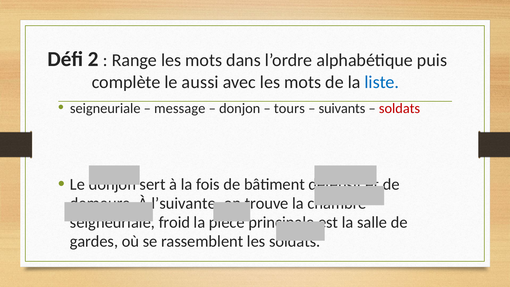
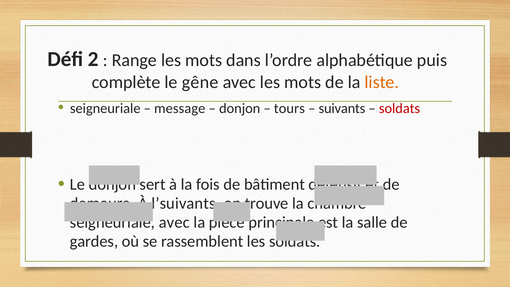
aussi: aussi -> gêne (200, 82)
liste colour: blue -> orange (382, 82)
l’suivante: l’suivante -> l’suivants (186, 203)
froid: froid -> avec (174, 222)
